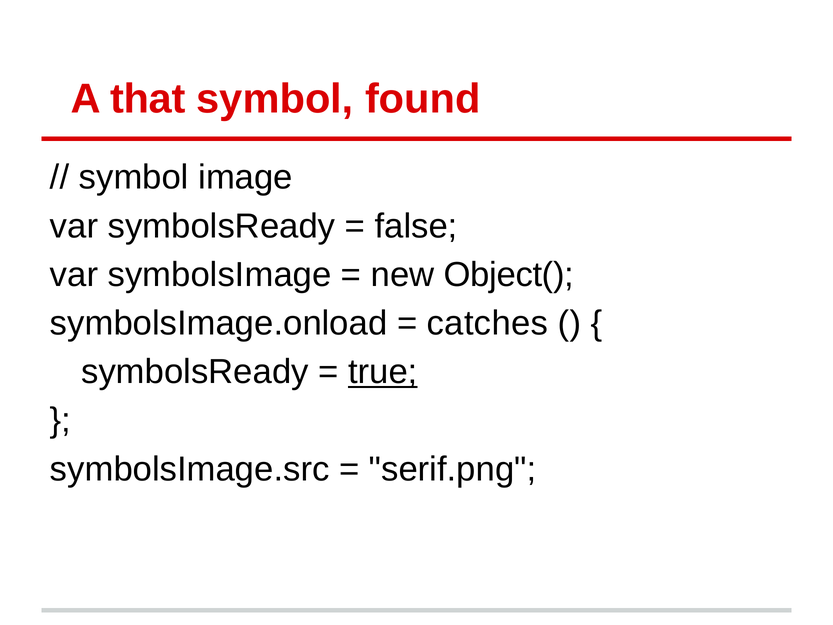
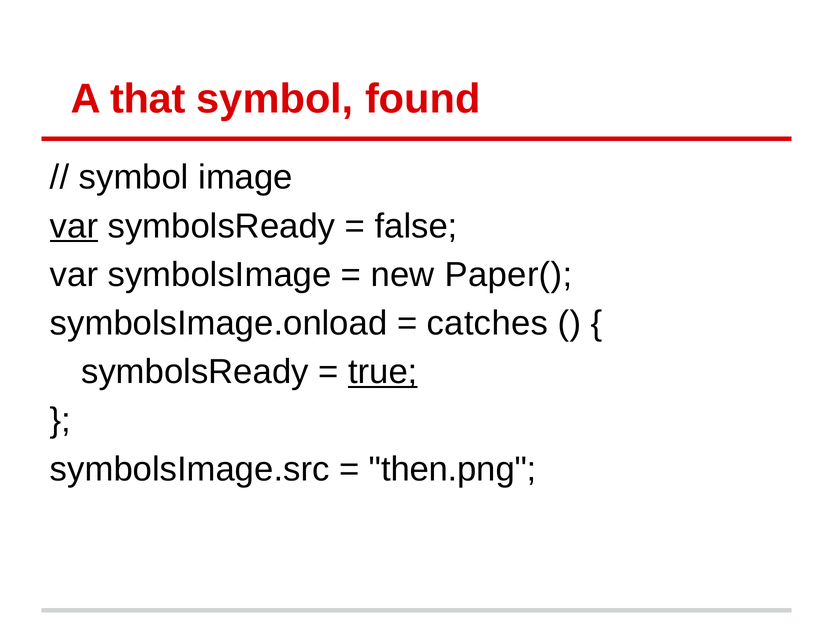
var underline: none -> present (74, 226)
Object(: Object( -> Paper( (509, 275)
serif.png: serif.png -> then.png (453, 469)
